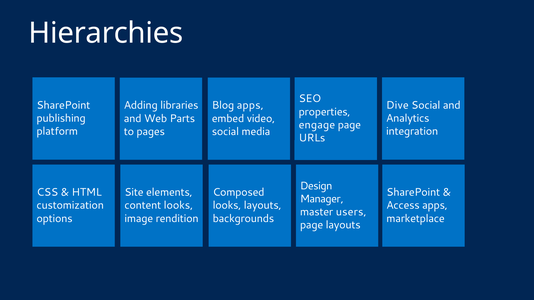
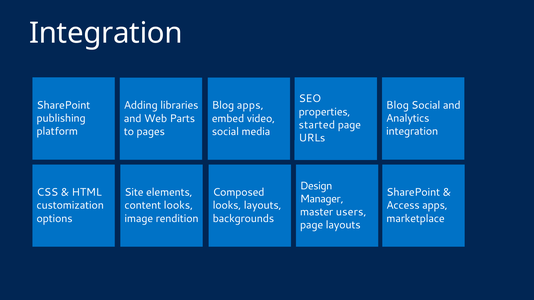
Hierarchies: Hierarchies -> Integration (106, 33)
Dive: Dive -> Blog (397, 105)
engage: engage -> started (317, 125)
